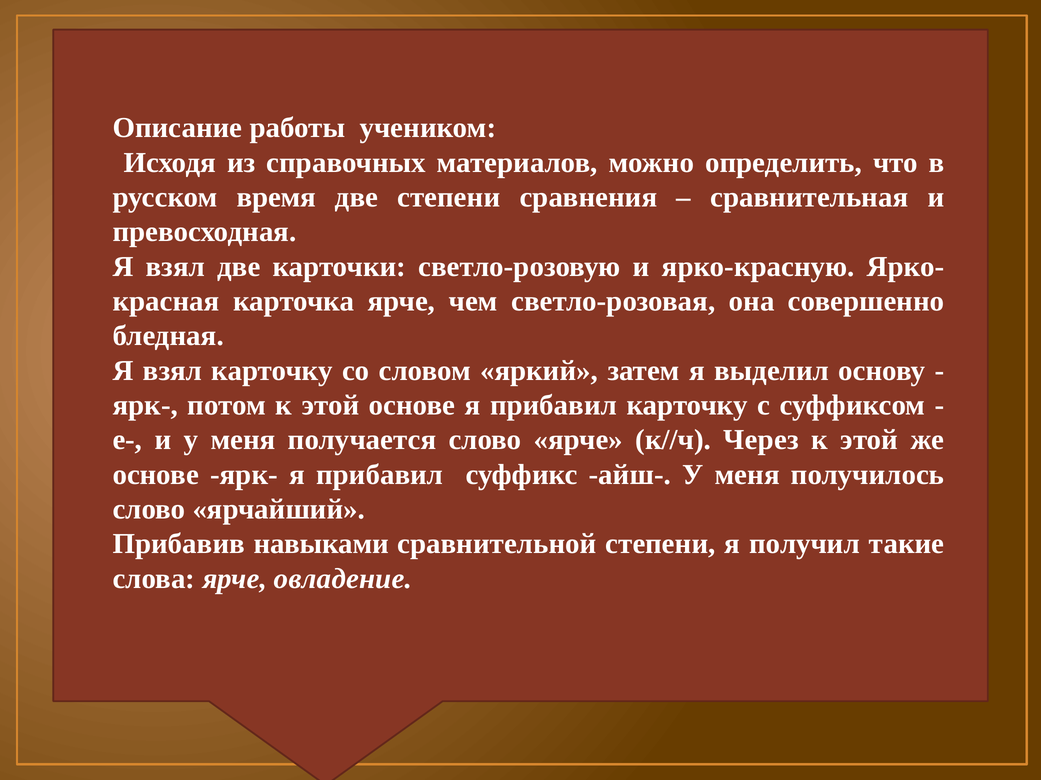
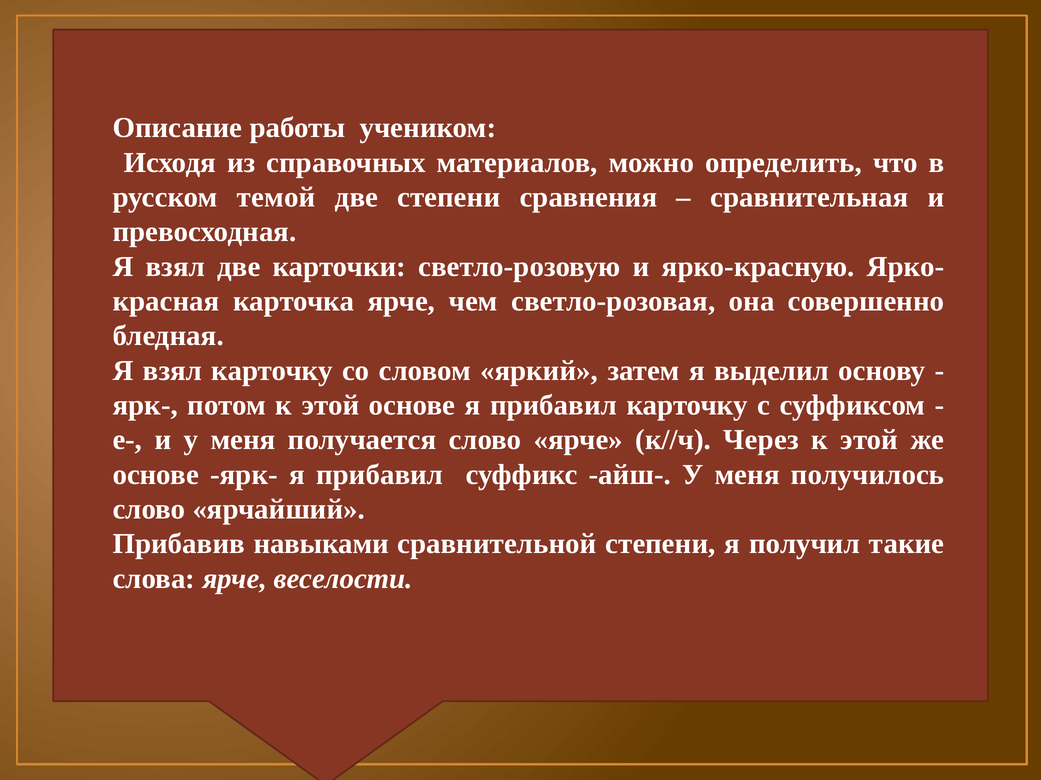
время: время -> темой (276, 197)
овладение: овладение -> веселости (343, 579)
